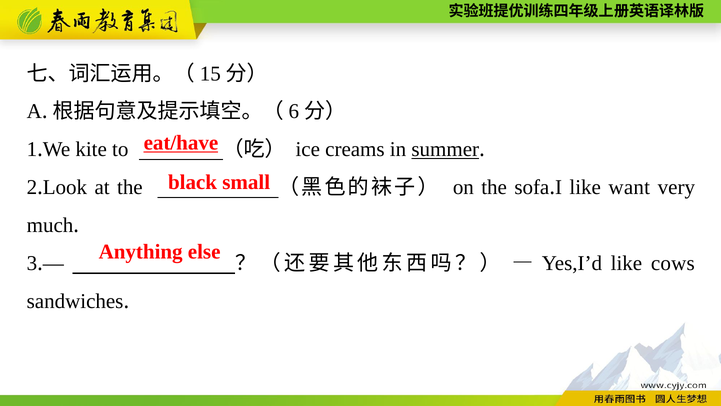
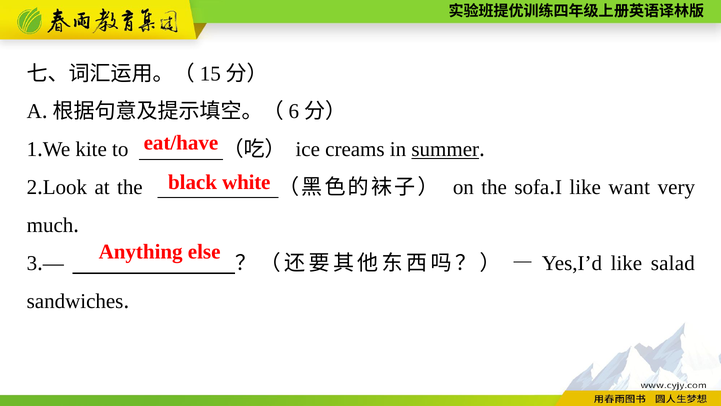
eat/have underline: present -> none (181, 143)
small: small -> white (246, 182)
cows: cows -> salad (673, 263)
